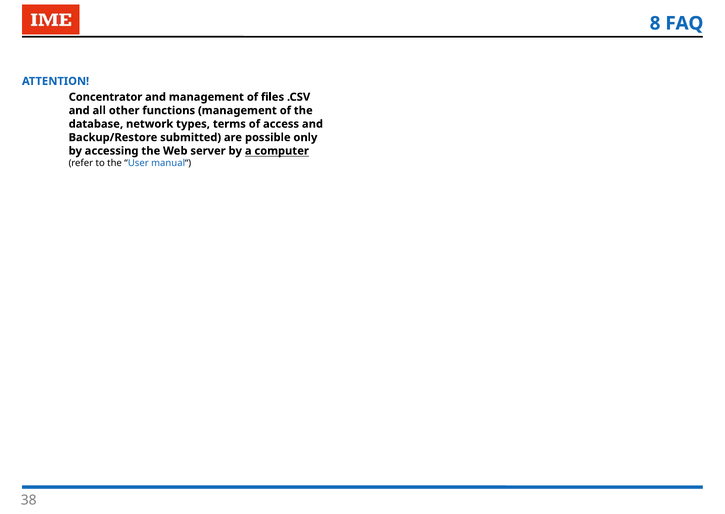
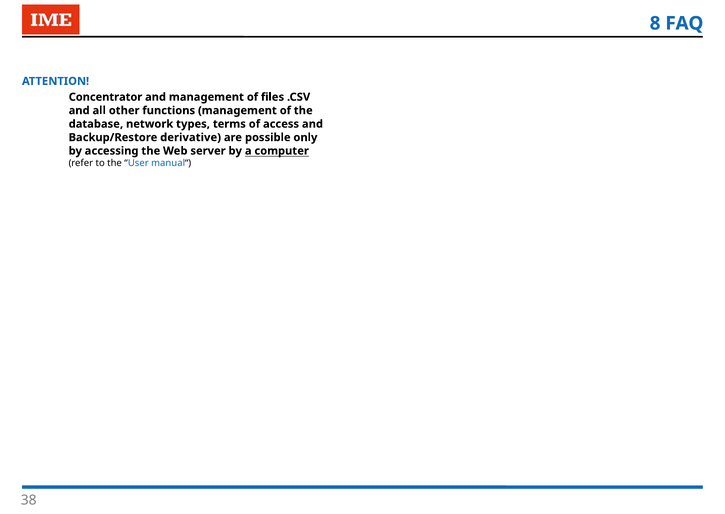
submitted: submitted -> derivative (191, 138)
